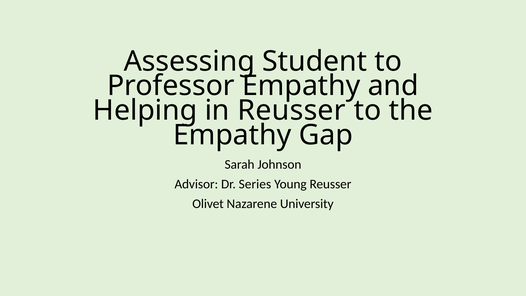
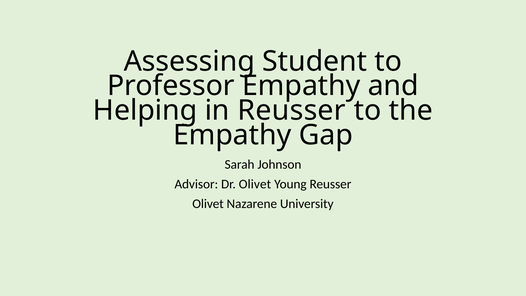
Dr Series: Series -> Olivet (255, 184)
